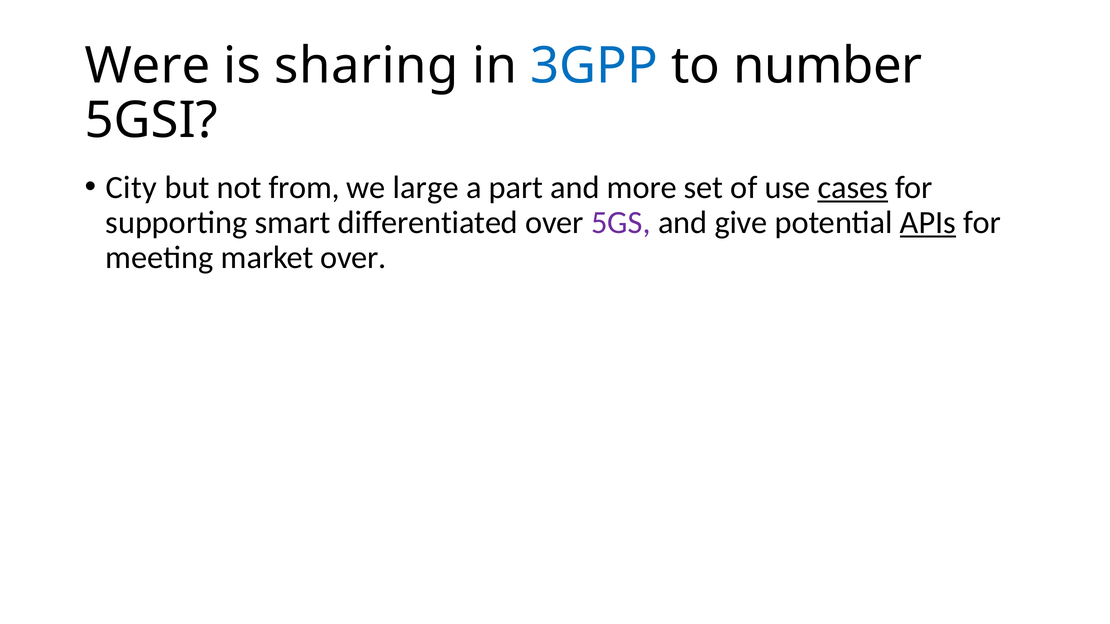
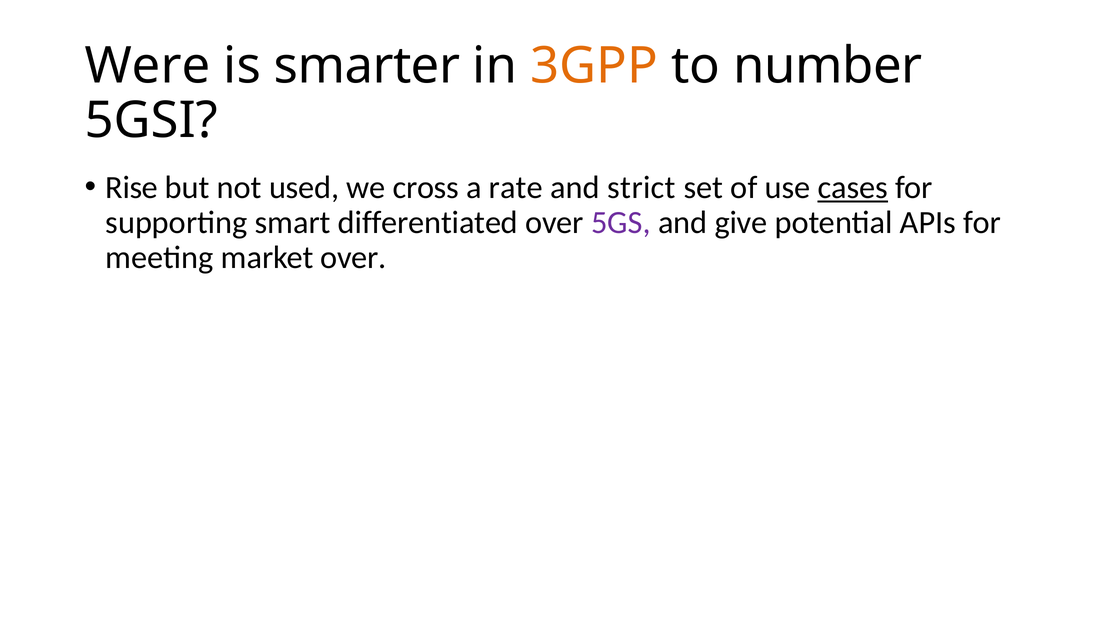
sharing: sharing -> smarter (367, 66)
3GPP colour: blue -> orange (594, 66)
City: City -> Rise (132, 188)
from: from -> used (304, 188)
large: large -> cross (426, 188)
part: part -> rate (516, 188)
more: more -> strict (642, 188)
APIs underline: present -> none (928, 223)
